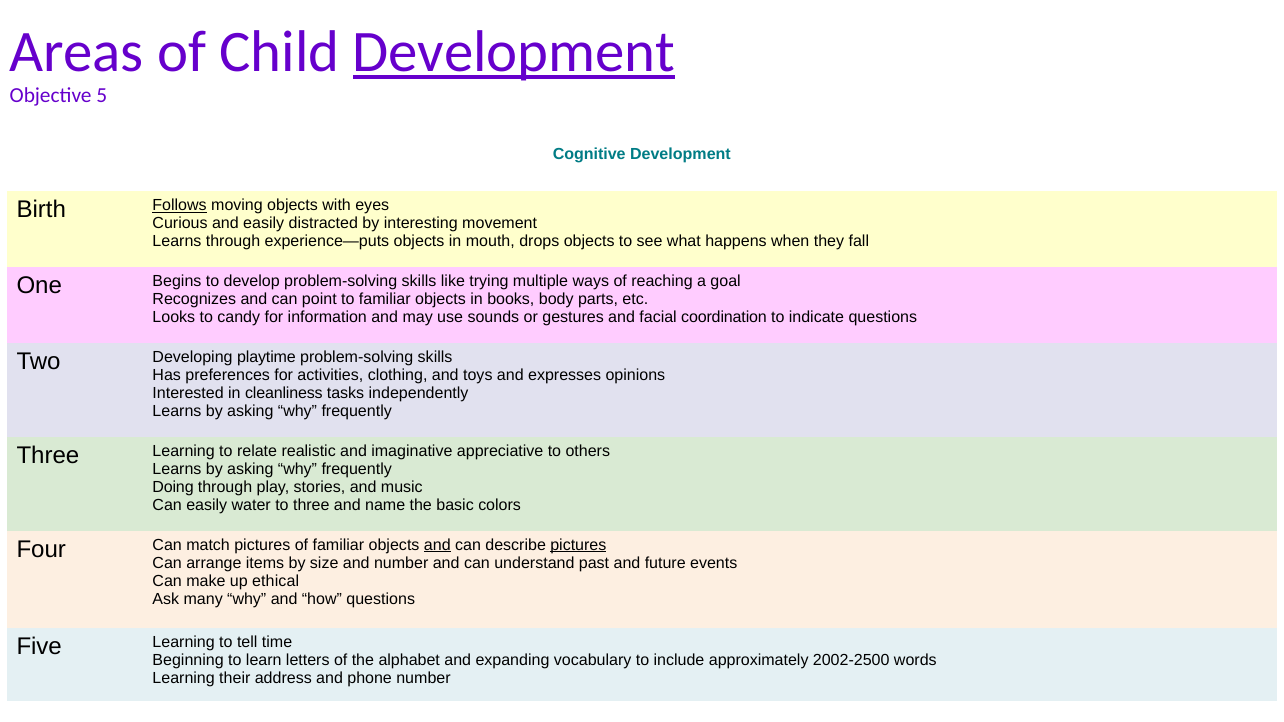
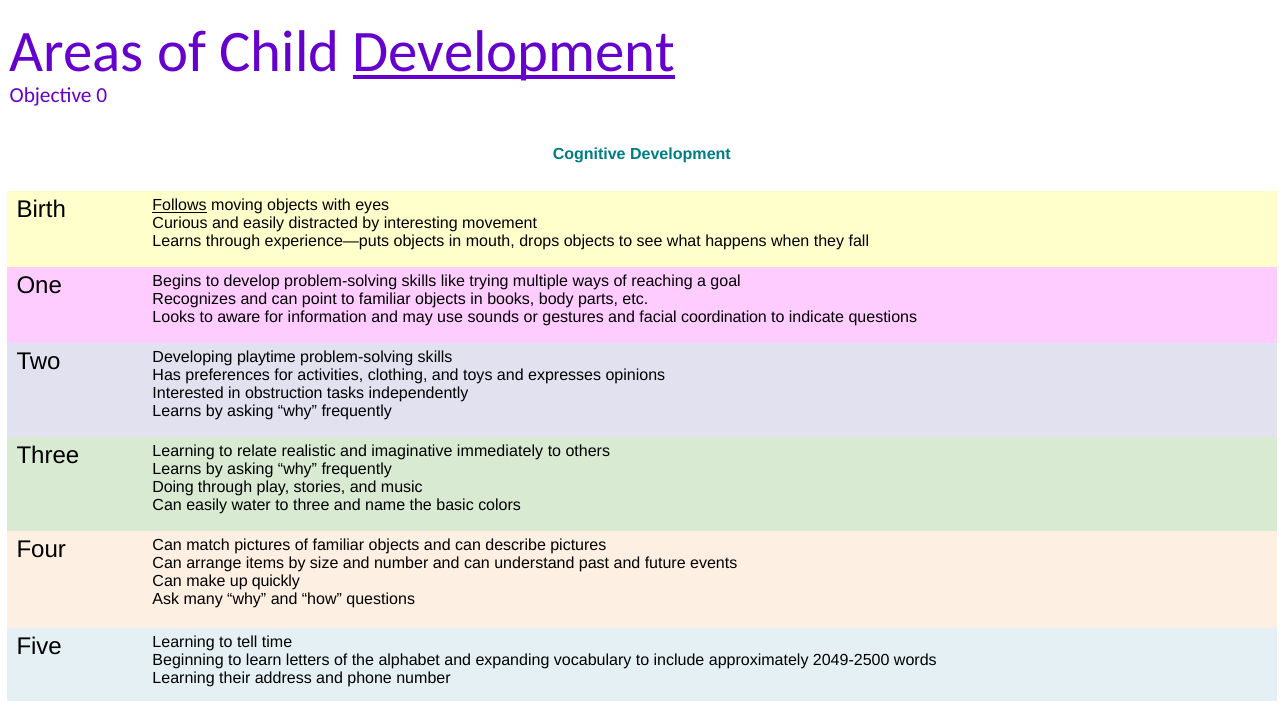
5: 5 -> 0 (102, 95)
candy: candy -> aware (239, 317)
cleanliness: cleanliness -> obstruction (284, 393)
appreciative: appreciative -> immediately (500, 451)
and underline: present -> none (437, 545)
pictures underline: present -> none (578, 545)
ethical: ethical -> quickly (276, 581)
2002-2500: 2002-2500 -> 2049-2500 (851, 661)
